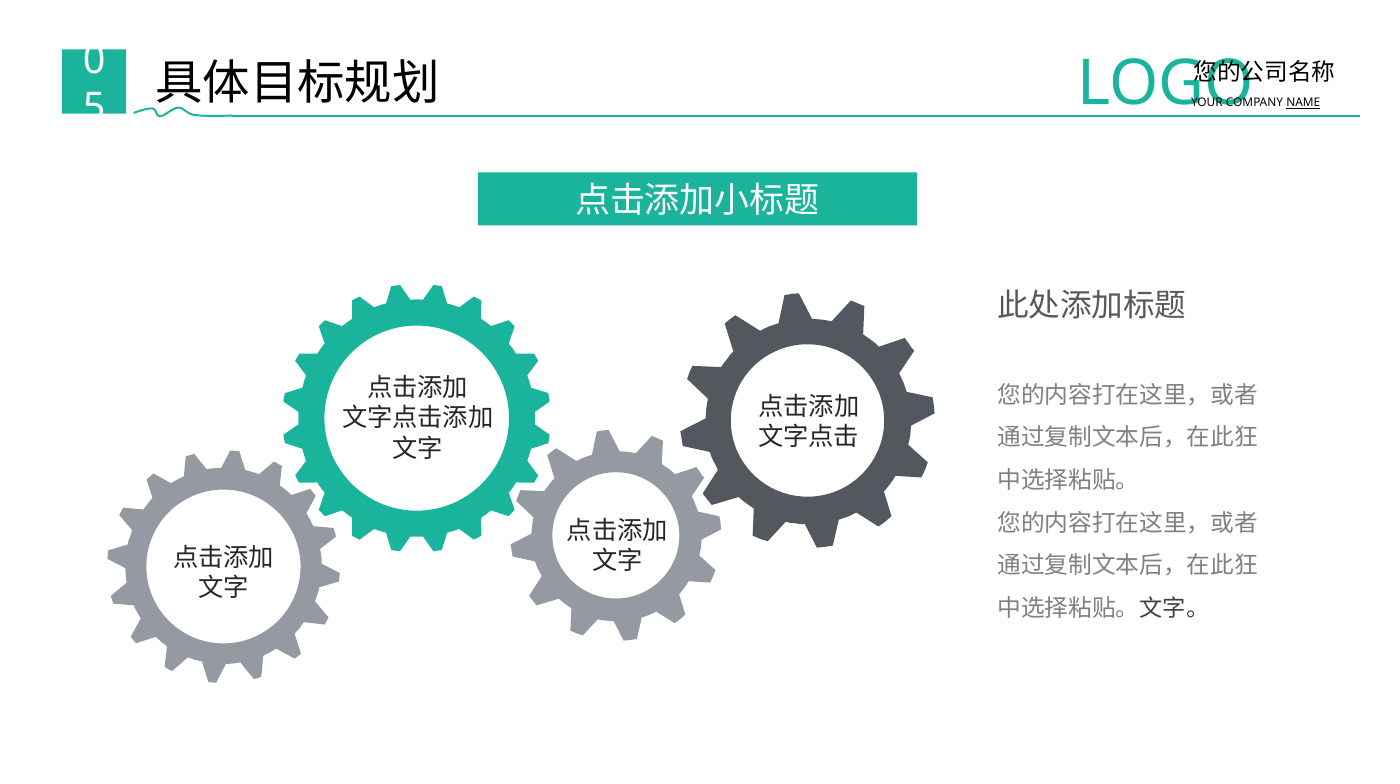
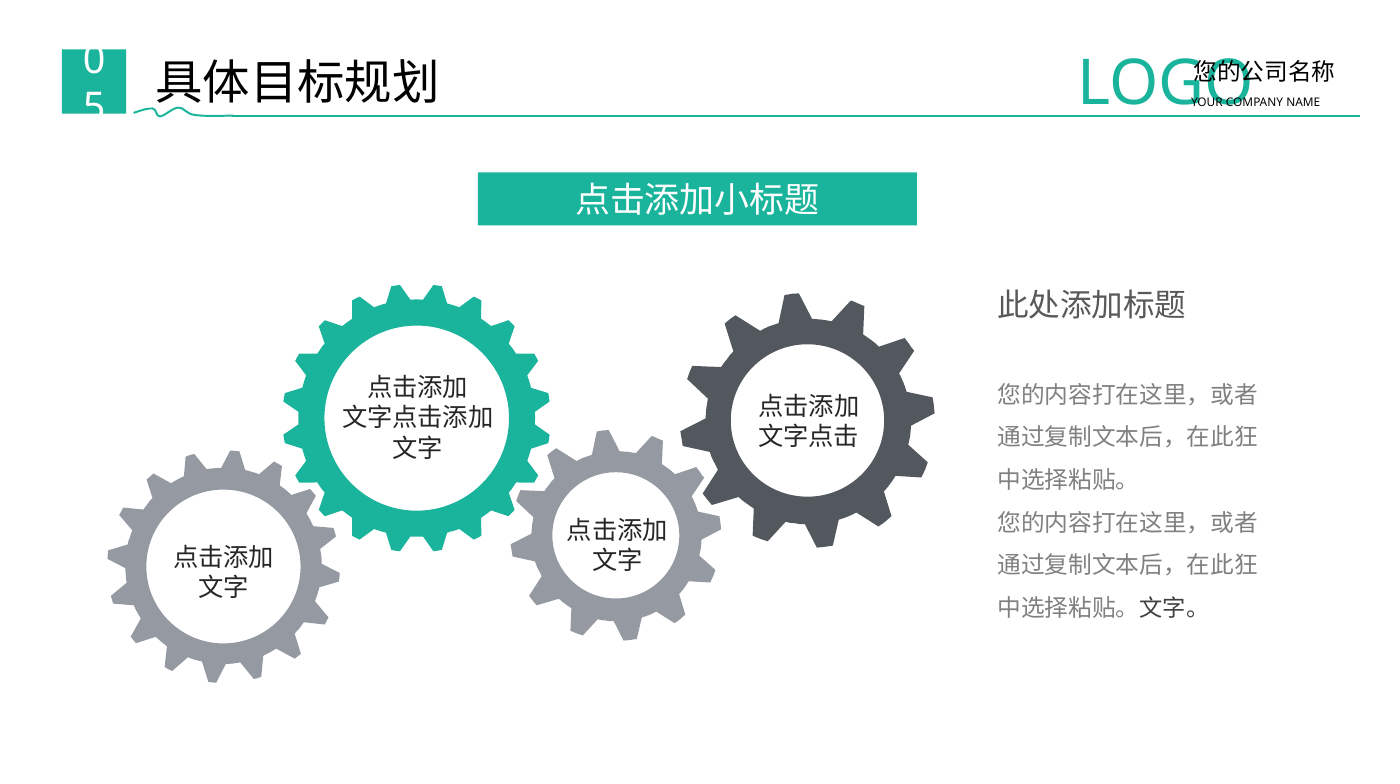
NAME underline: present -> none (1303, 103)
